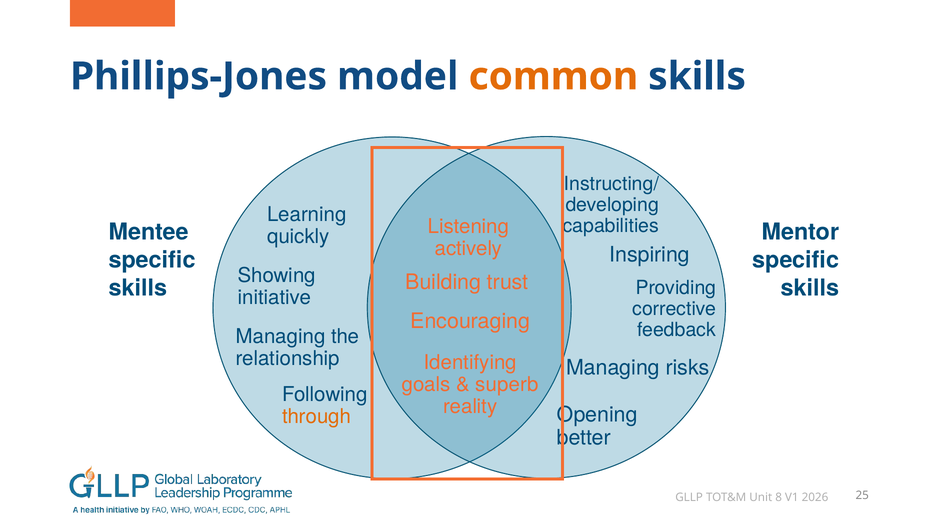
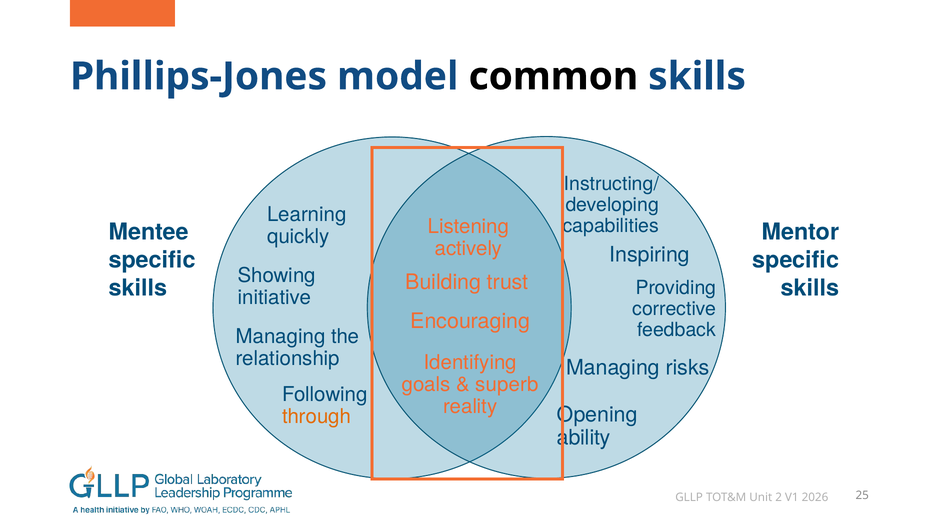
common colour: orange -> black (553, 76)
better: better -> ability (584, 437)
8: 8 -> 2 (779, 497)
